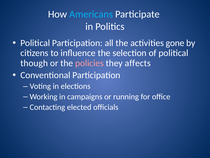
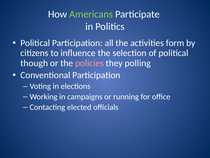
Americans colour: light blue -> light green (91, 14)
gone: gone -> form (175, 43)
affects: affects -> polling (138, 63)
